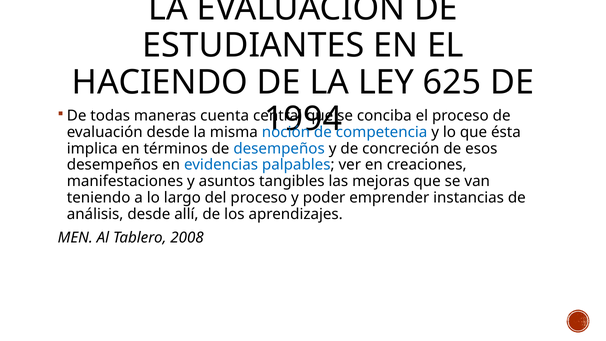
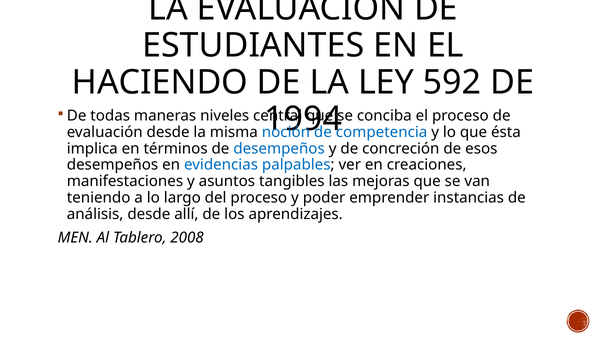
625: 625 -> 592 (452, 82)
cuenta: cuenta -> niveles (225, 116)
